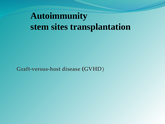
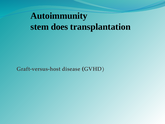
sites: sites -> does (59, 27)
